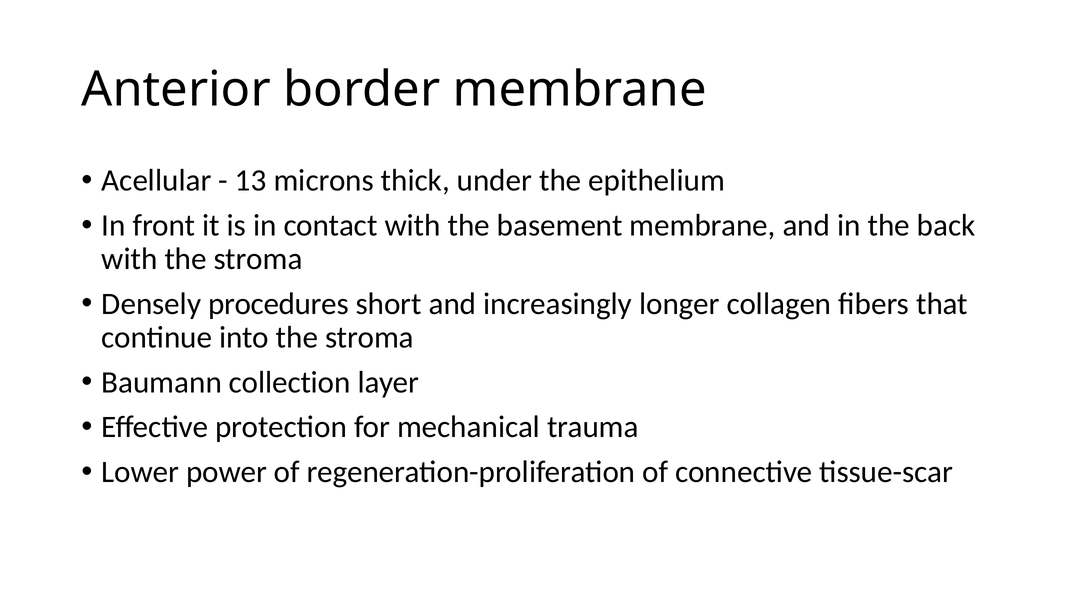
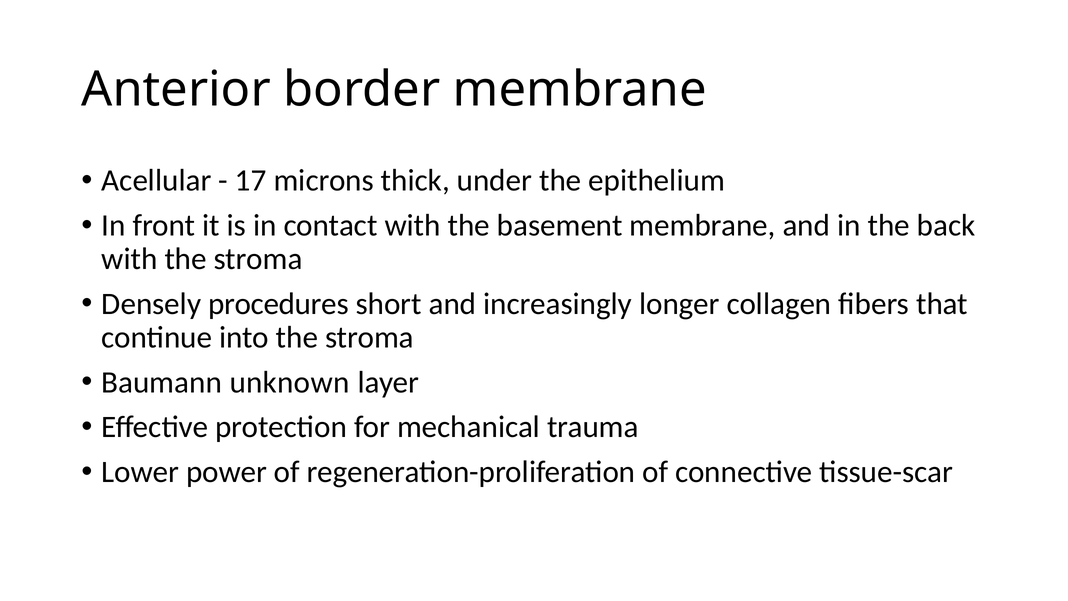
13: 13 -> 17 (251, 181)
collection: collection -> unknown (290, 382)
